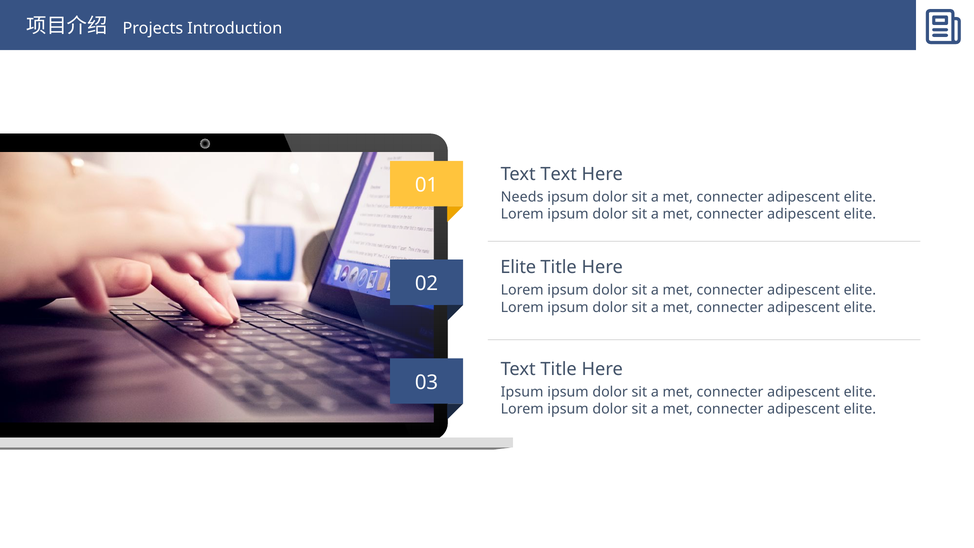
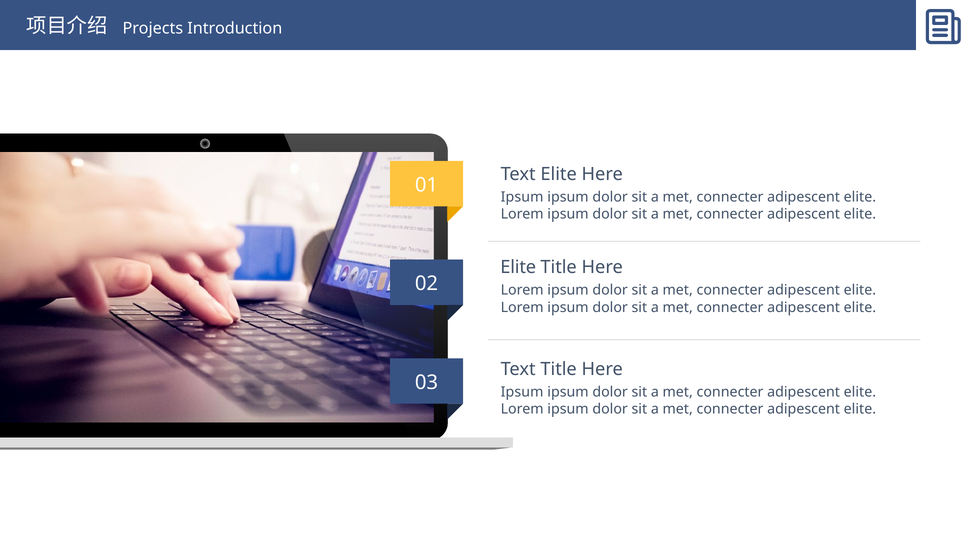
Text Text: Text -> Elite (559, 174)
Needs: Needs -> Ipsum (522, 197)
